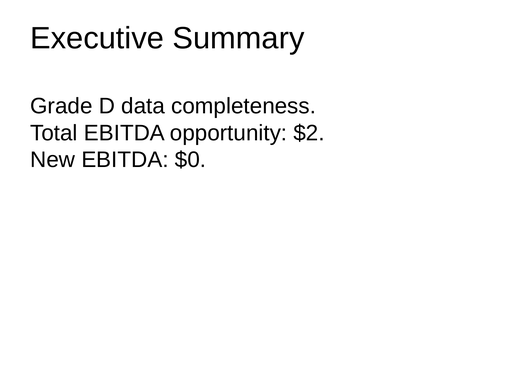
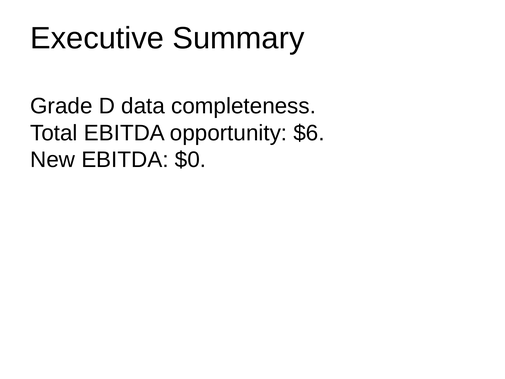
$2: $2 -> $6 (309, 133)
